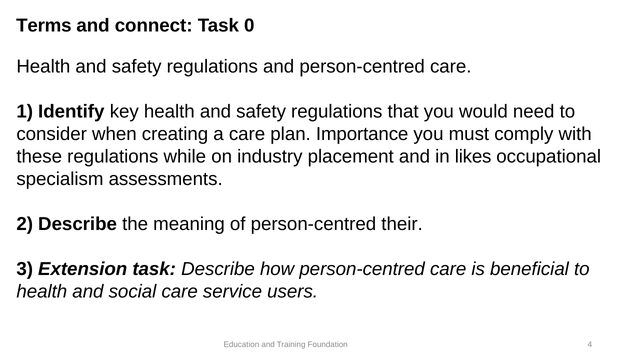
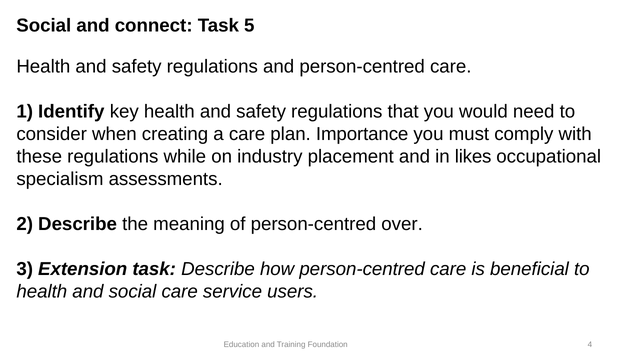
Terms: Terms -> Social (44, 25)
0: 0 -> 5 (249, 25)
their: their -> over (402, 224)
